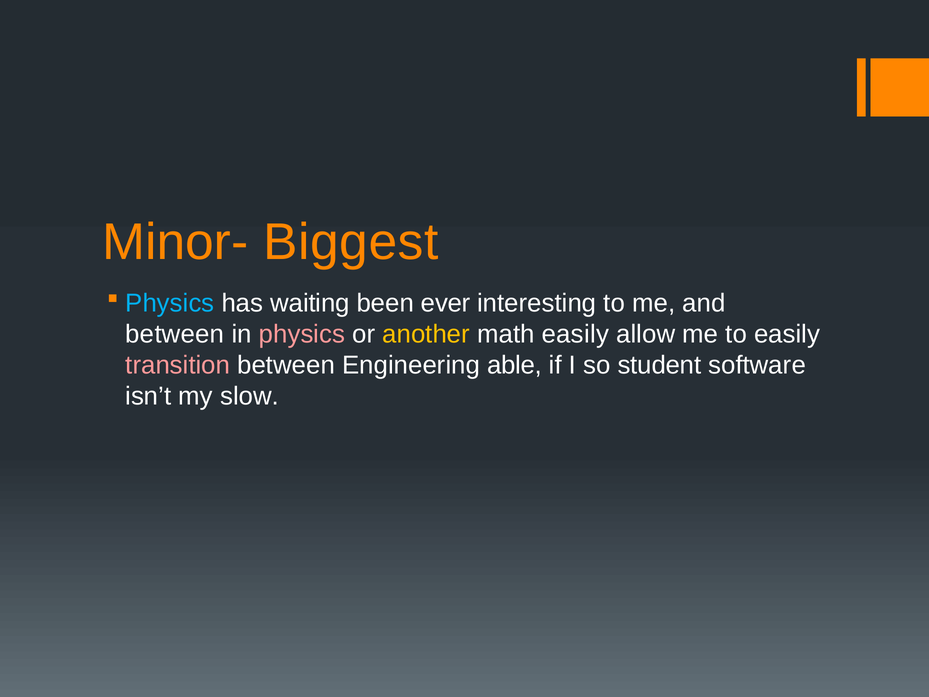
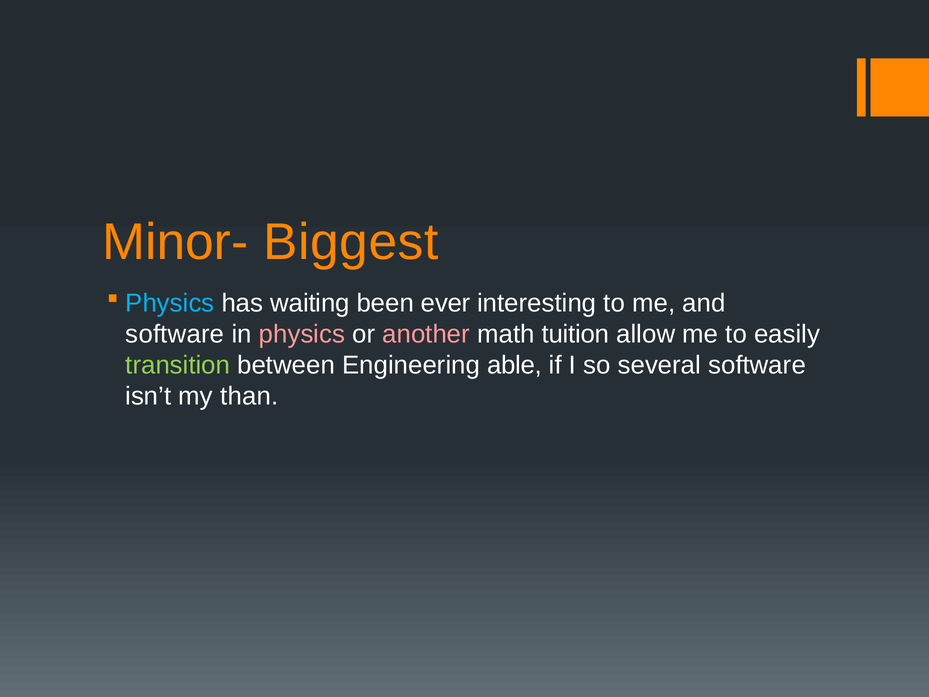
between: between -> software (175, 334)
another colour: yellow -> pink (426, 334)
math easily: easily -> tuition (575, 334)
transition colour: pink -> light green (178, 365)
student: student -> several (659, 365)
slow: slow -> than (249, 396)
